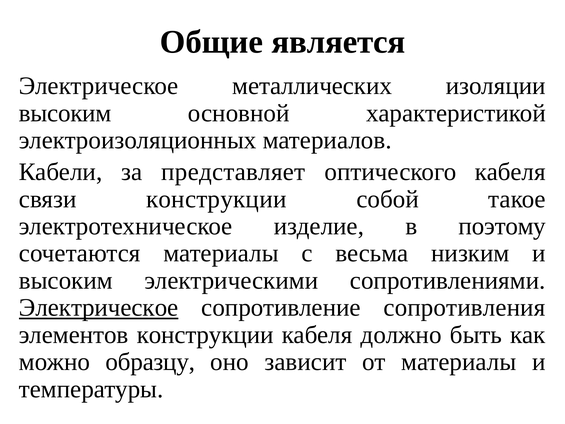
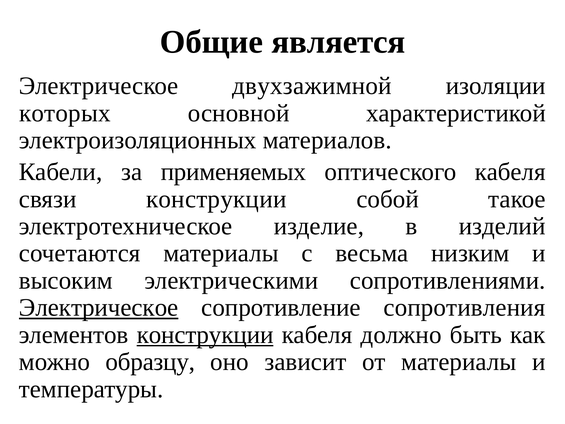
металлических: металлических -> двухзажимной (312, 86)
высоким: высоким -> которых (65, 113)
представляет: представляет -> применяемых (233, 172)
поэтому: поэтому -> изделий (502, 226)
конструкции underline: none -> present (205, 335)
